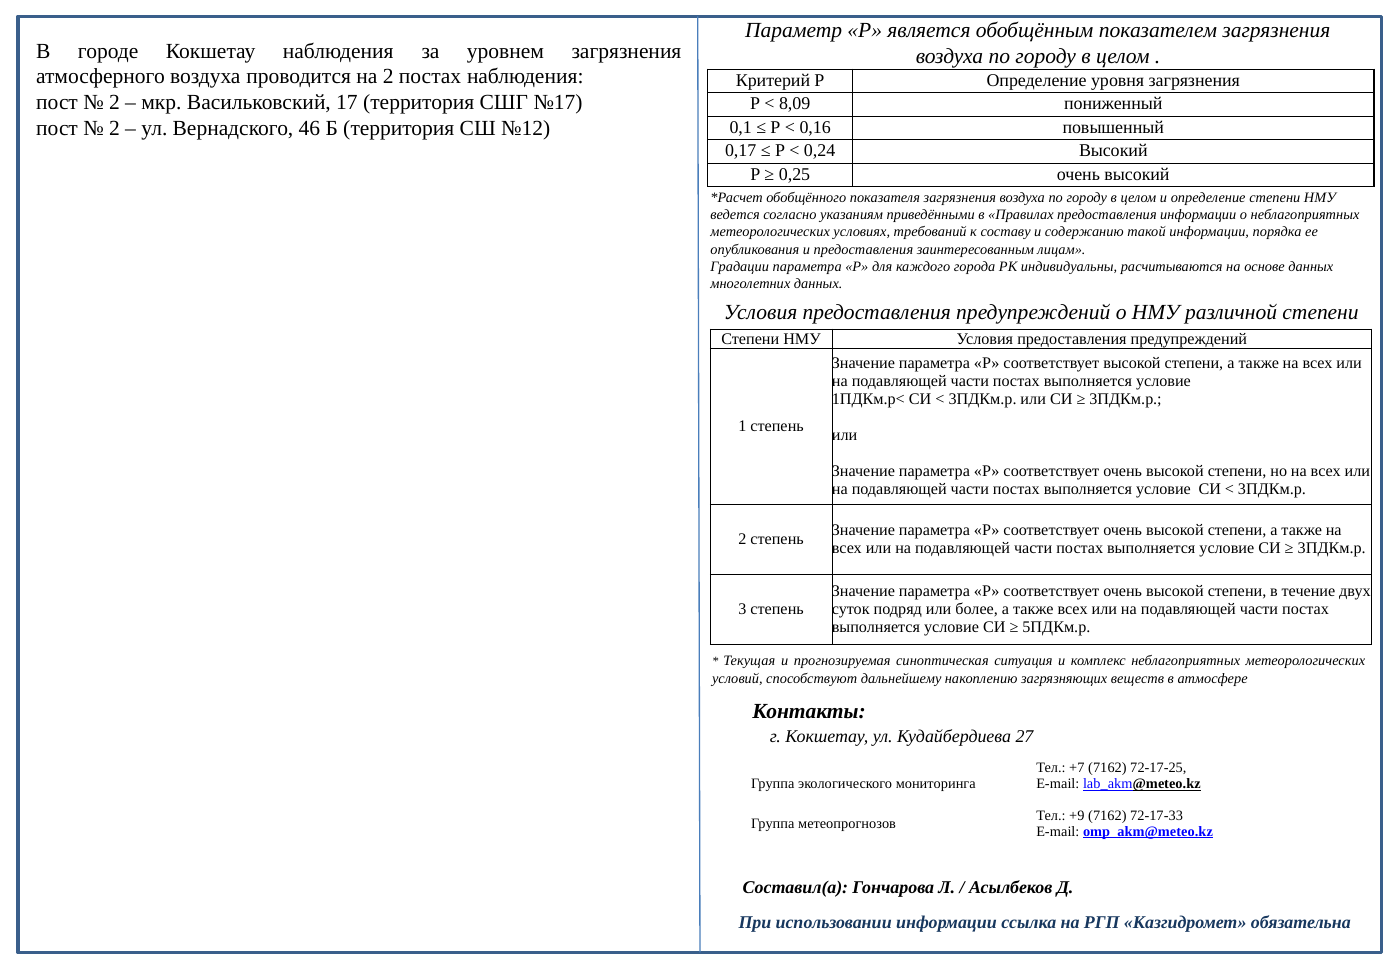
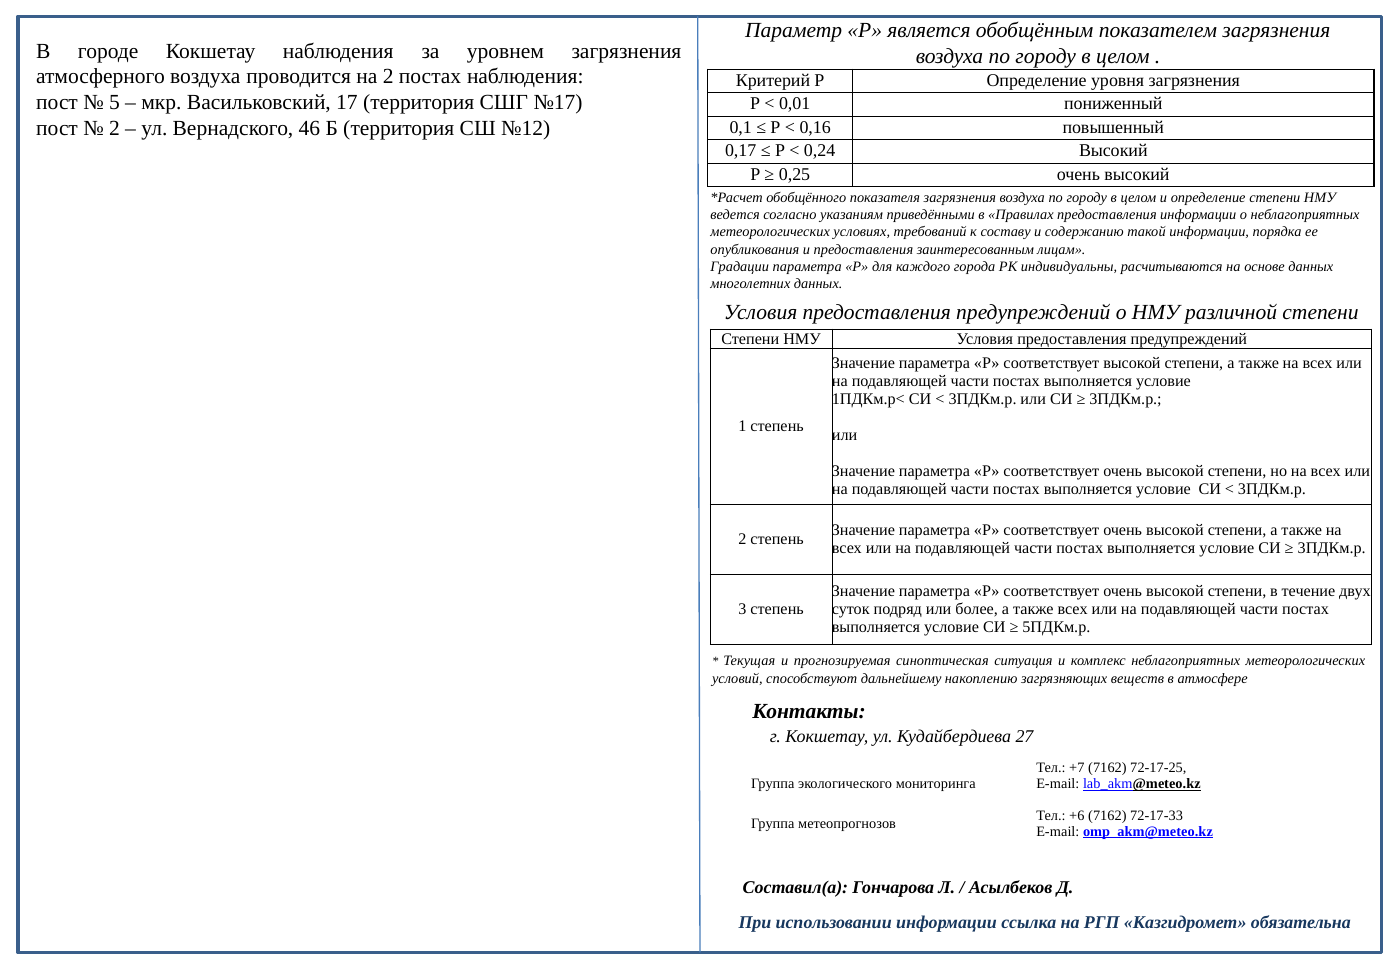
2: 2 -> 5 (114, 103)
8,09: 8,09 -> 0,01 (795, 104)
+9: +9 -> +6 (1077, 816)
